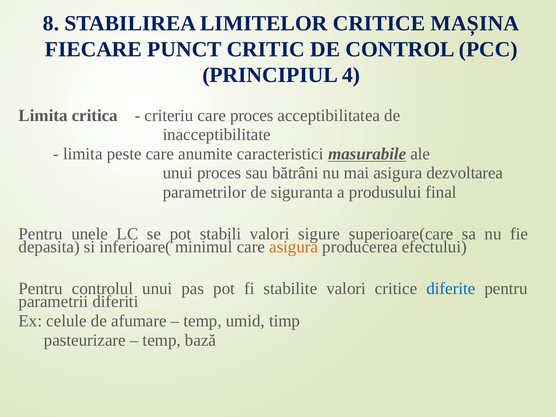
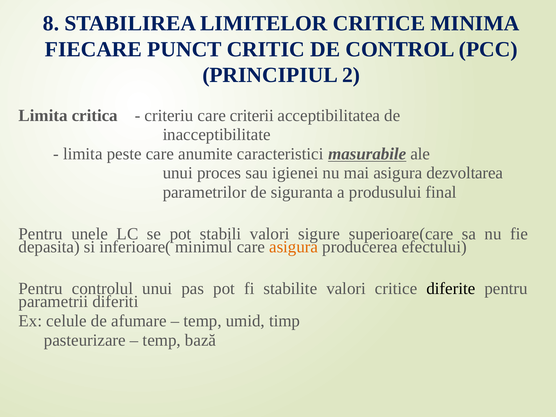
MAȘINA: MAȘINA -> MINIMA (475, 23)
4: 4 -> 2 (351, 75)
care proces: proces -> criterii (252, 115)
bătrâni: bătrâni -> igienei (295, 173)
diferite colour: blue -> black (451, 289)
